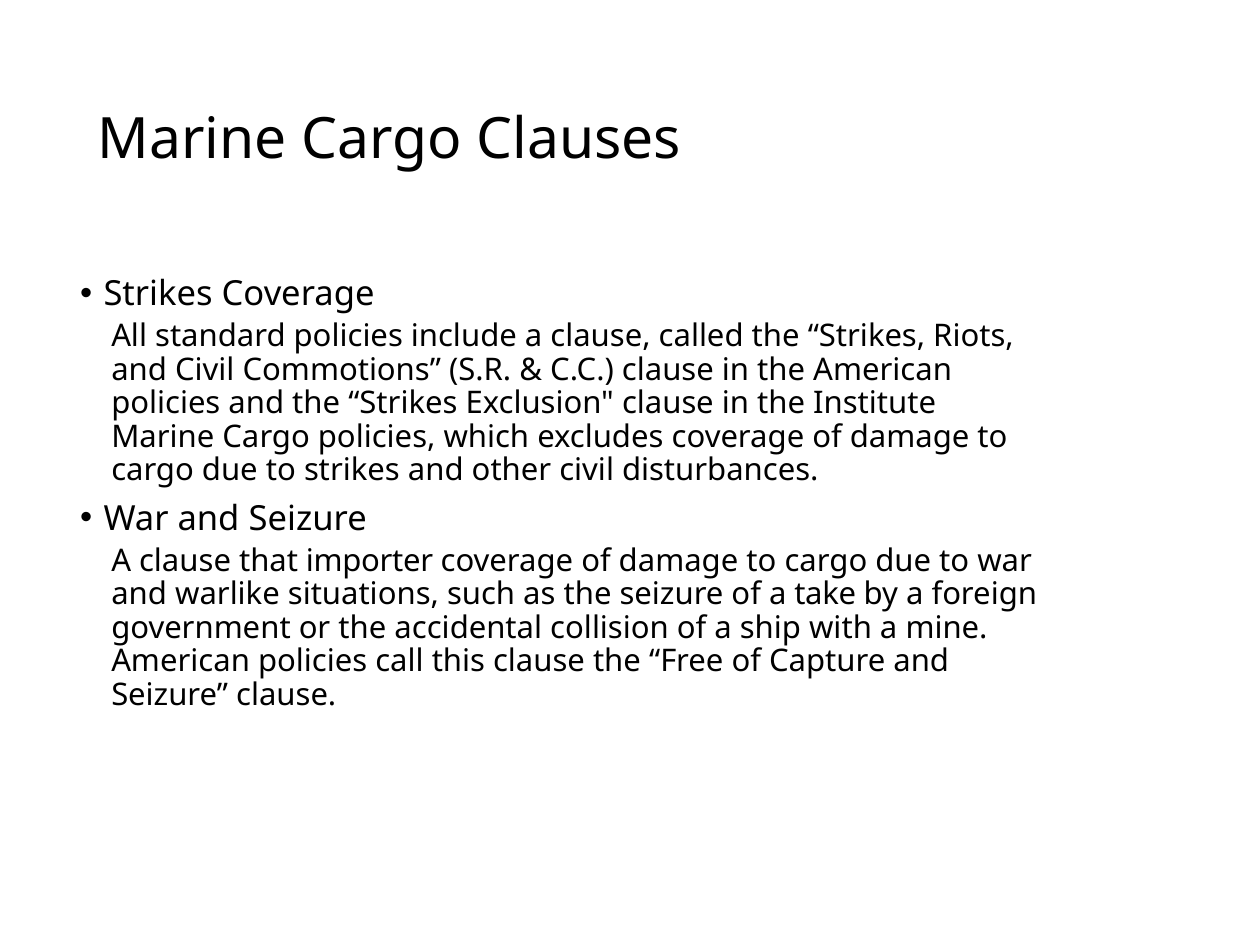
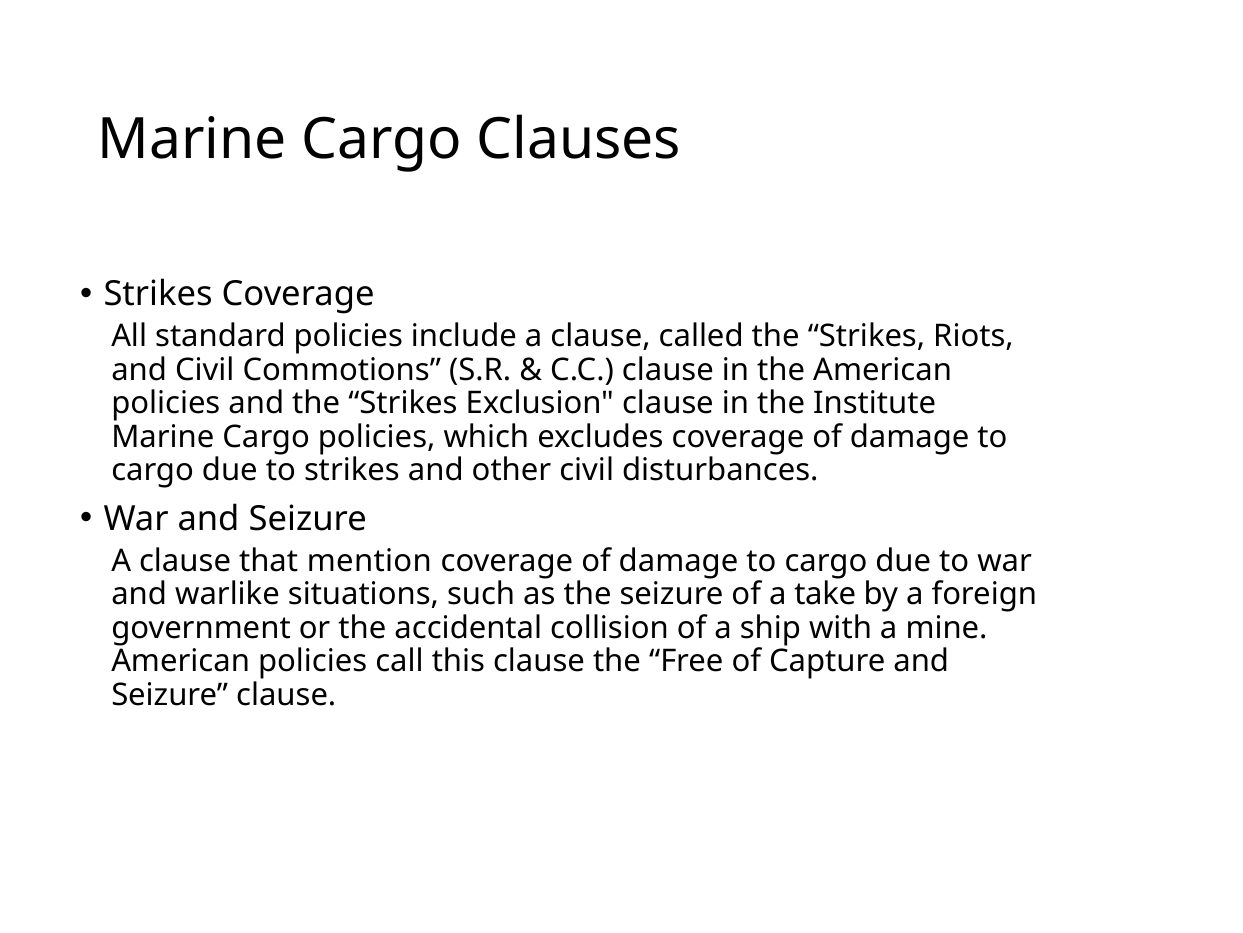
importer: importer -> mention (369, 560)
